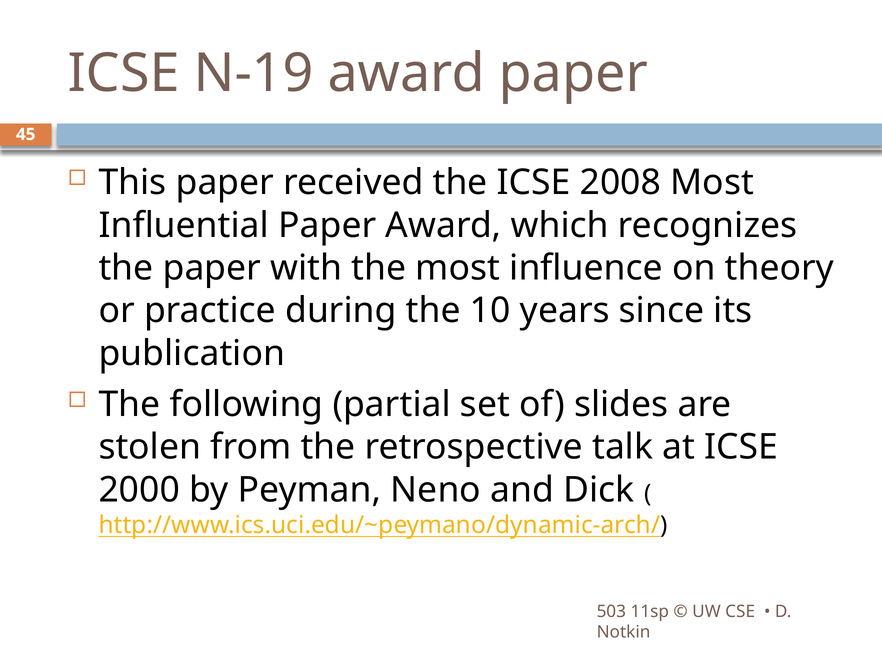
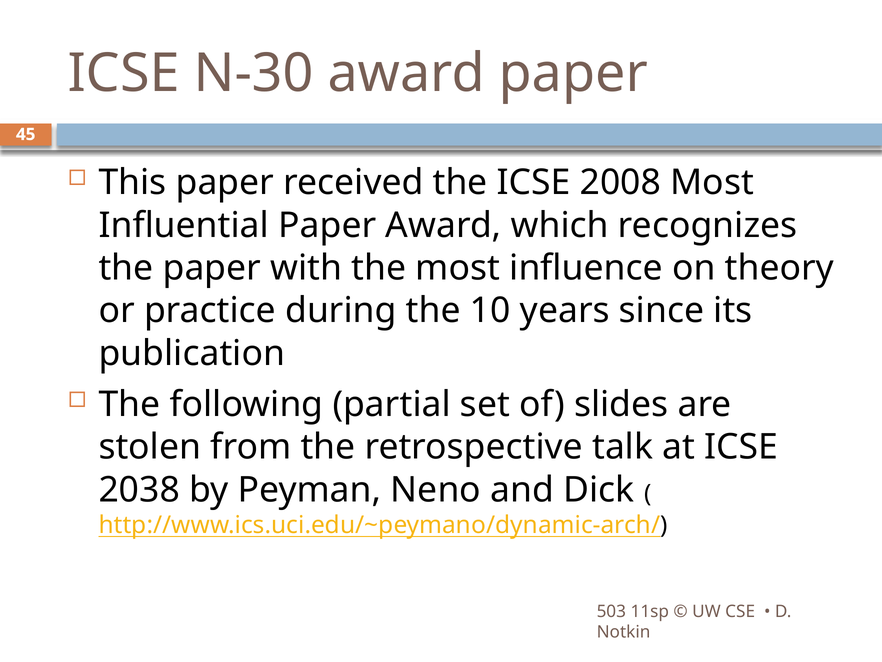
N-19: N-19 -> N-30 (254, 74)
2000: 2000 -> 2038 (139, 490)
